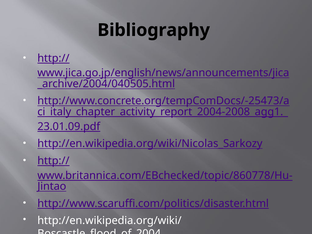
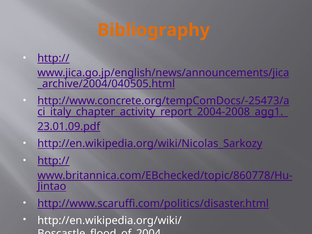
Bibliography colour: black -> orange (154, 30)
